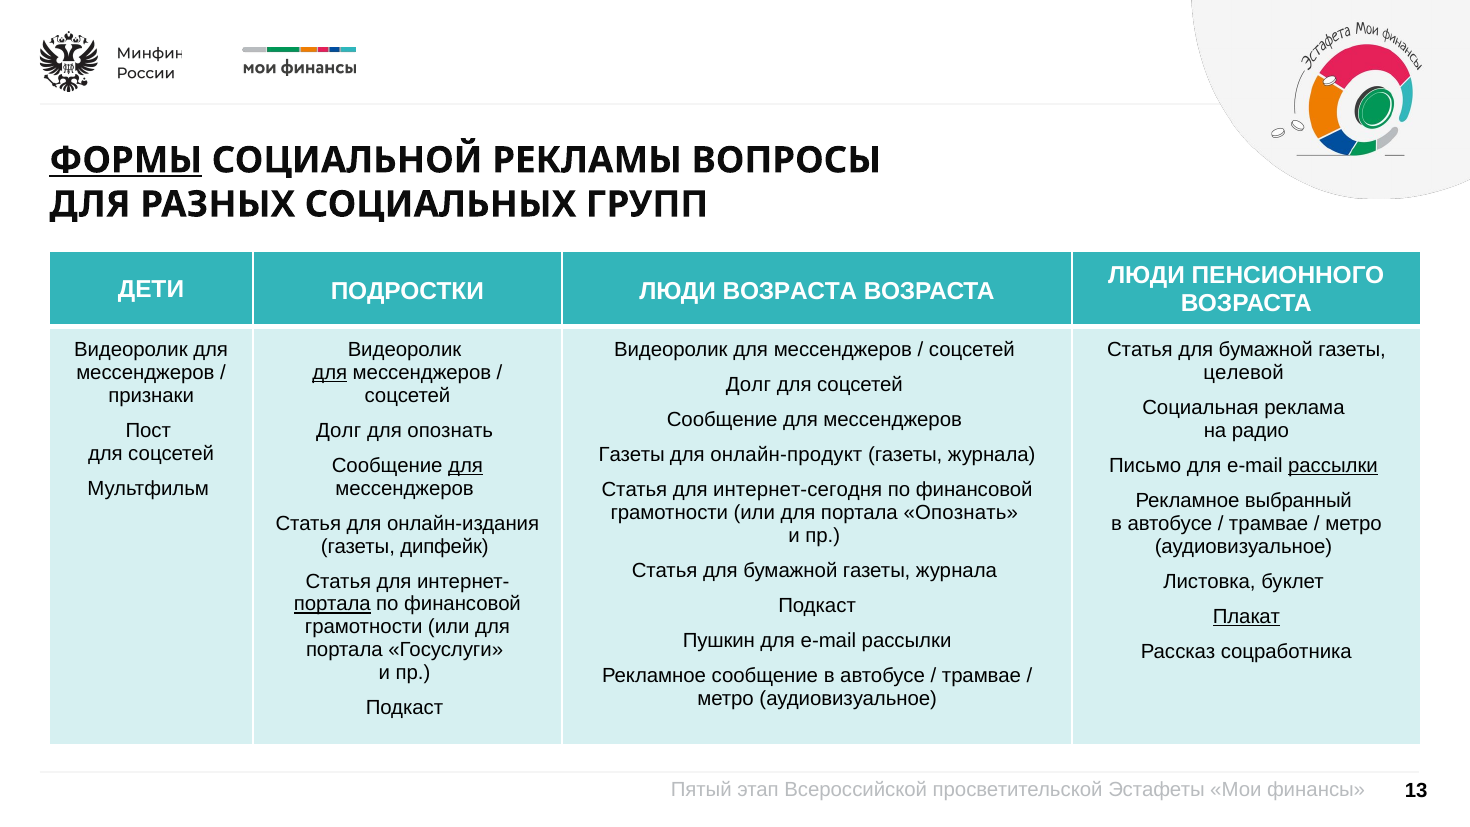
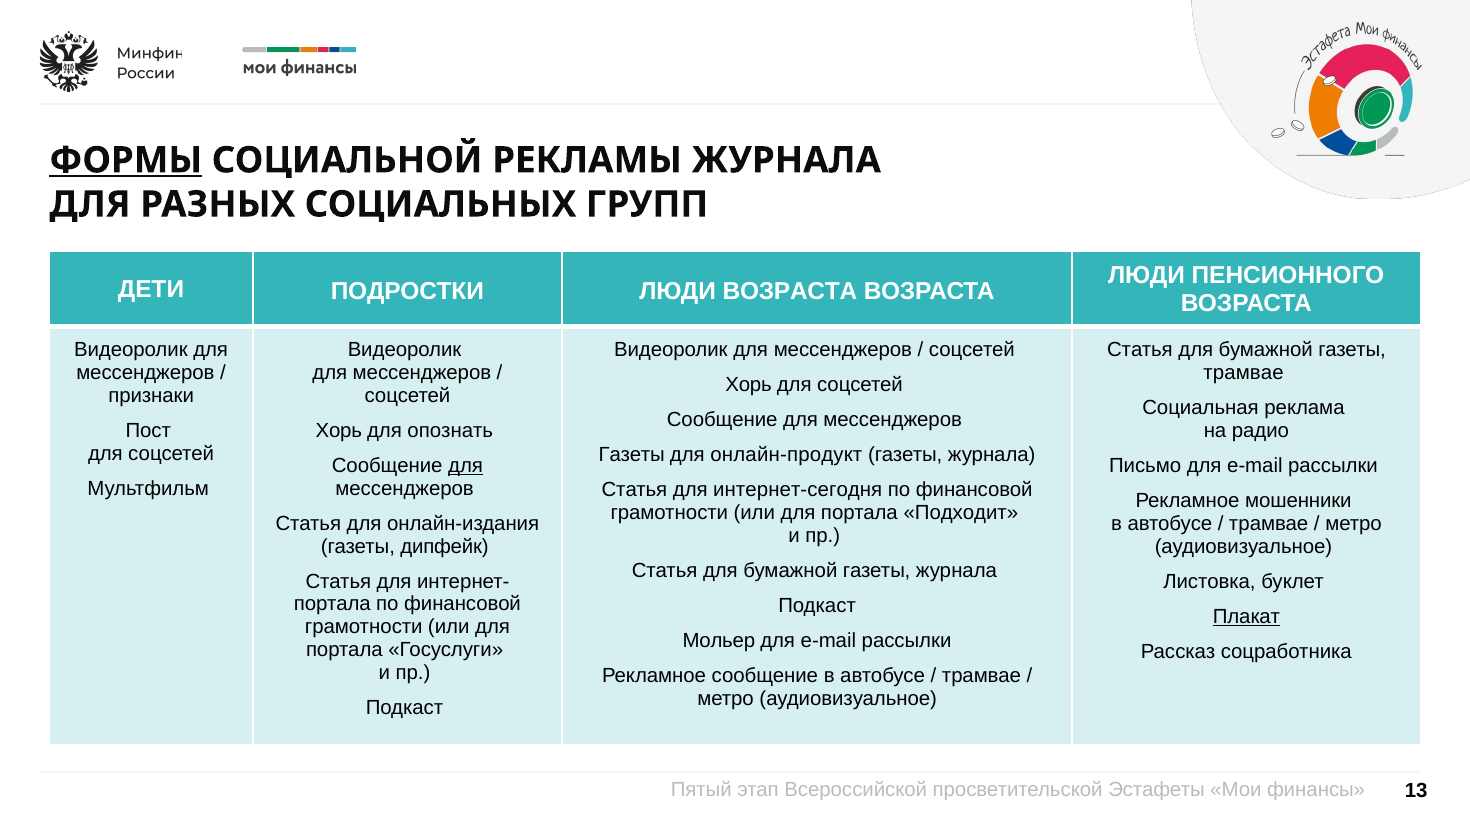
РЕКЛАМЫ ВОПРОСЫ: ВОПРОСЫ -> ЖУРНАЛА (786, 160)
для underline: present -> none (330, 373)
целевой: целевой -> трамвае (1244, 373)
Долг: Долг -> Хорь (749, 385)
Долг: Долг -> Хорь (339, 430)
рассылки underline: present -> none (1333, 466)
выбранный: выбранный -> мошенники (1298, 501)
портала Опознать: Опознать -> Подходит (961, 513)
портала underline: present -> none (332, 604)
Пушкин: Пушкин -> Мольер (719, 641)
